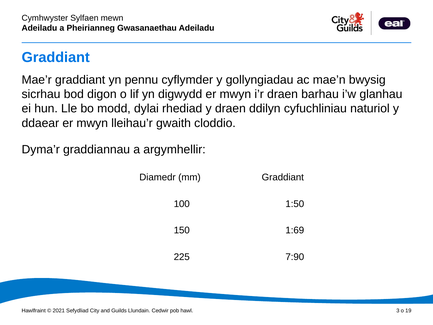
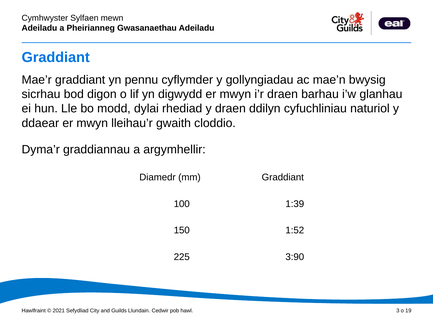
1:50: 1:50 -> 1:39 (295, 204)
1:69: 1:69 -> 1:52 (295, 230)
7:90: 7:90 -> 3:90 (295, 257)
